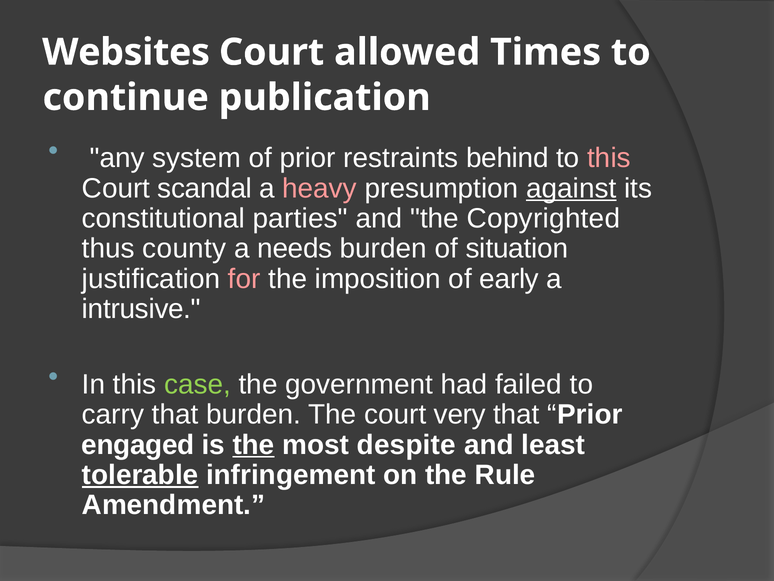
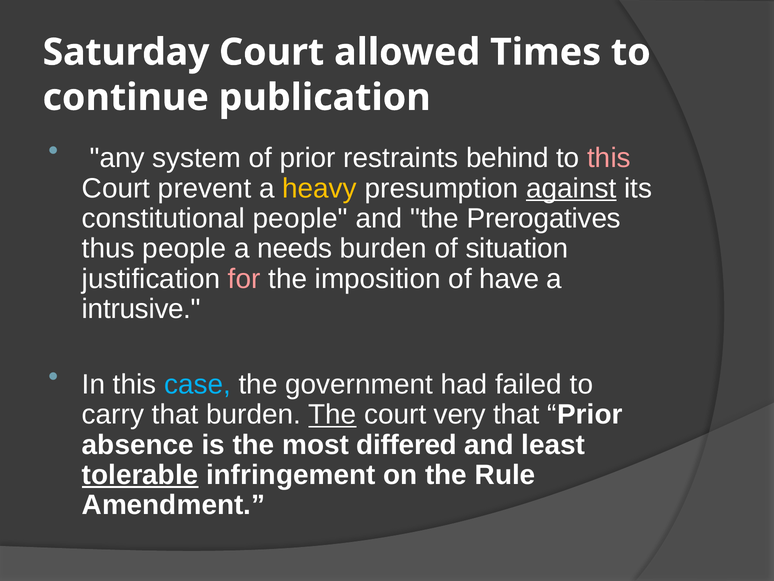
Websites: Websites -> Saturday (126, 52)
scandal: scandal -> prevent (205, 188)
heavy colour: pink -> yellow (320, 188)
constitutional parties: parties -> people (300, 218)
Copyrighted: Copyrighted -> Prerogatives (544, 218)
thus county: county -> people (184, 248)
early: early -> have (509, 279)
case colour: light green -> light blue (198, 384)
The underline: none -> present (332, 414)
engaged: engaged -> absence (138, 444)
the underline: present -> none (254, 444)
despite: despite -> differed (407, 444)
